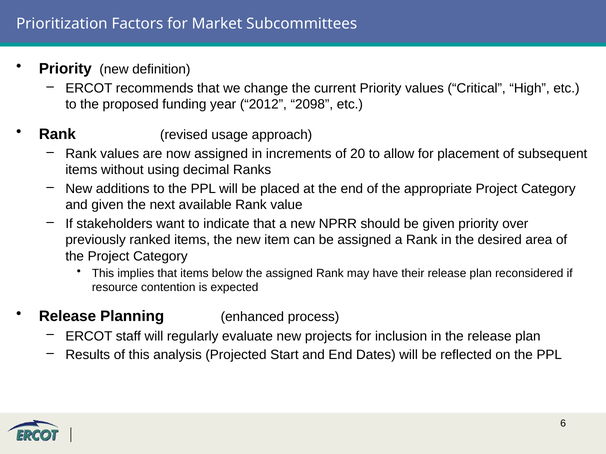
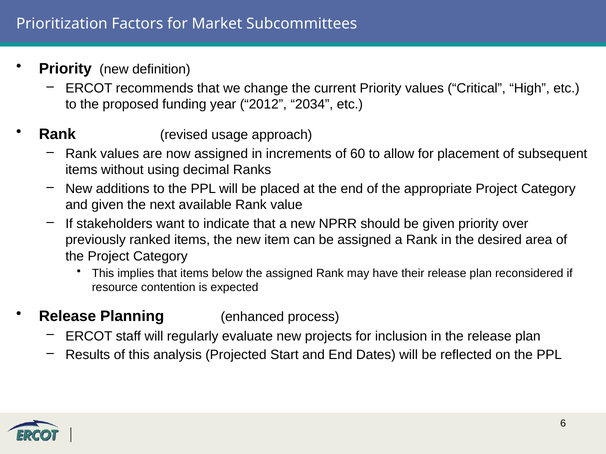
2098: 2098 -> 2034 (312, 105)
20: 20 -> 60 (358, 154)
